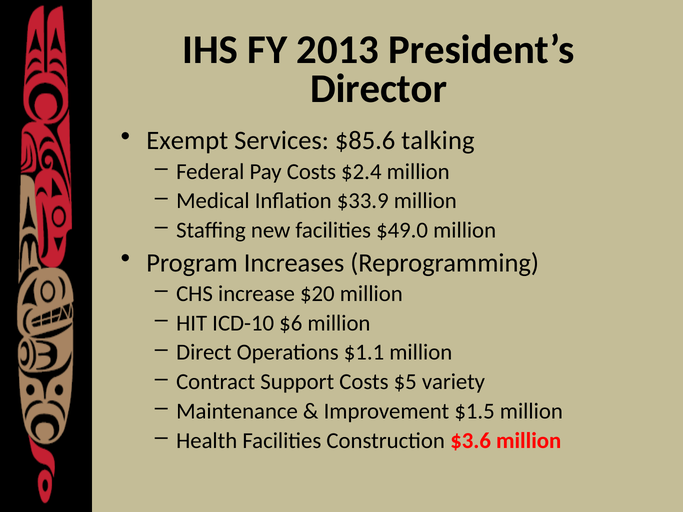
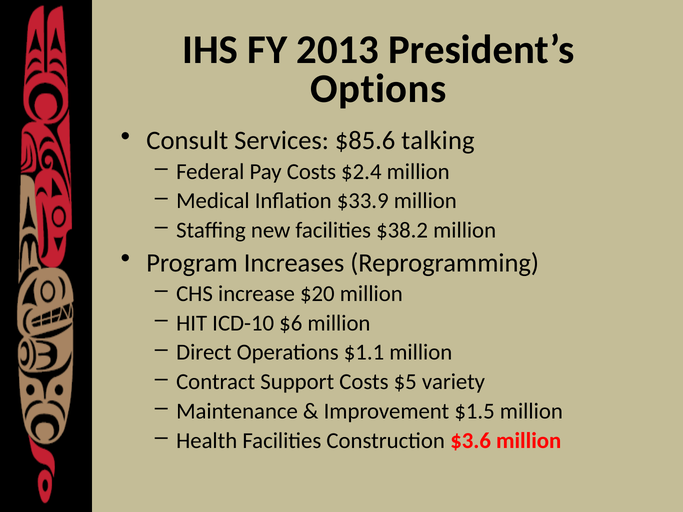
Director: Director -> Options (378, 89)
Exempt: Exempt -> Consult (187, 141)
$49.0: $49.0 -> $38.2 (402, 230)
